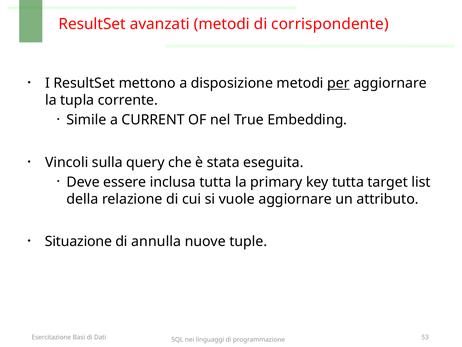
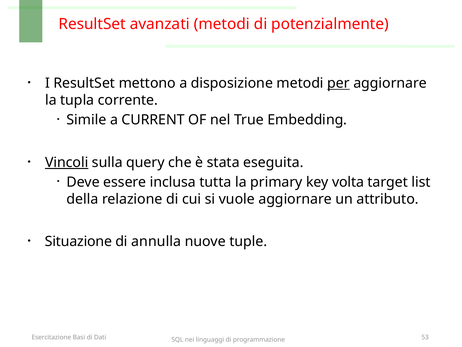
corrispondente: corrispondente -> potenzialmente (330, 24)
Vincoli underline: none -> present (67, 162)
key tutta: tutta -> volta (348, 182)
